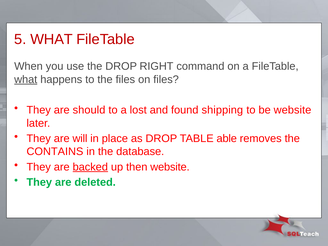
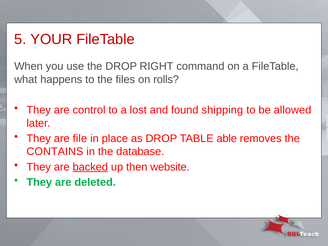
5 WHAT: WHAT -> YOUR (51, 39)
what underline: present -> none (26, 79)
on files: files -> rolls (166, 79)
should: should -> control (89, 110)
be website: website -> allowed (292, 110)
will: will -> file (80, 139)
